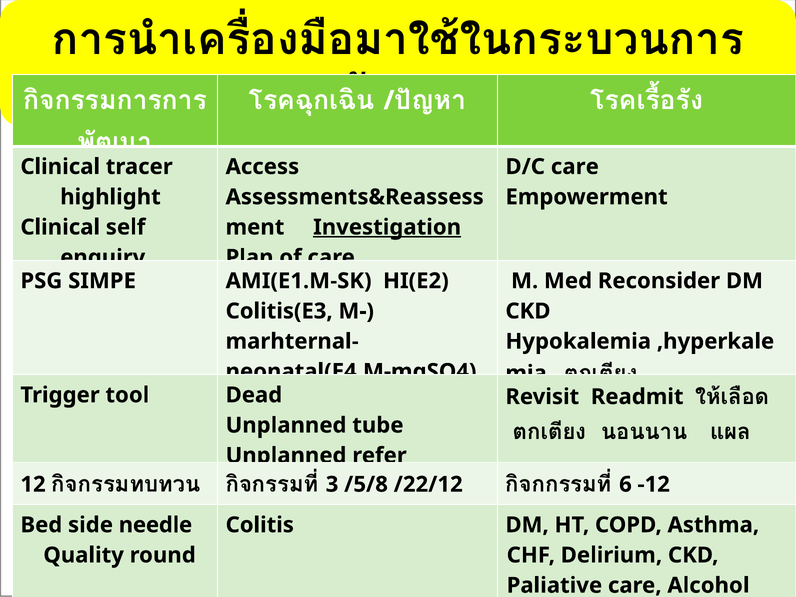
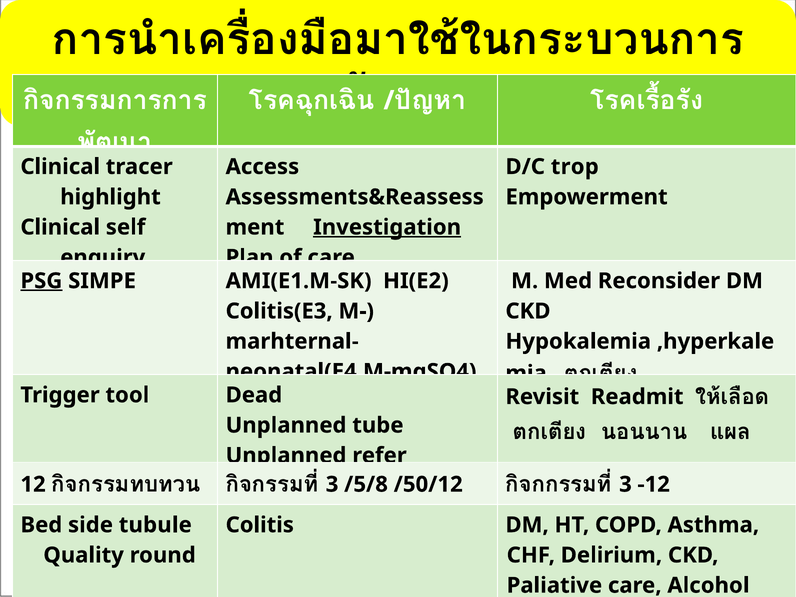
D/C care: care -> trop (575, 167)
PSG underline: none -> present (41, 281)
/22/12: /22/12 -> /50/12 (428, 484)
6: 6 -> 3 (625, 484)
needle: needle -> tubule (155, 525)
